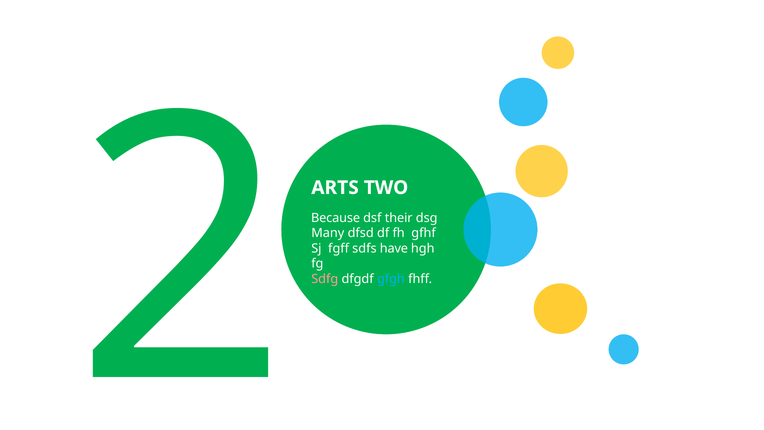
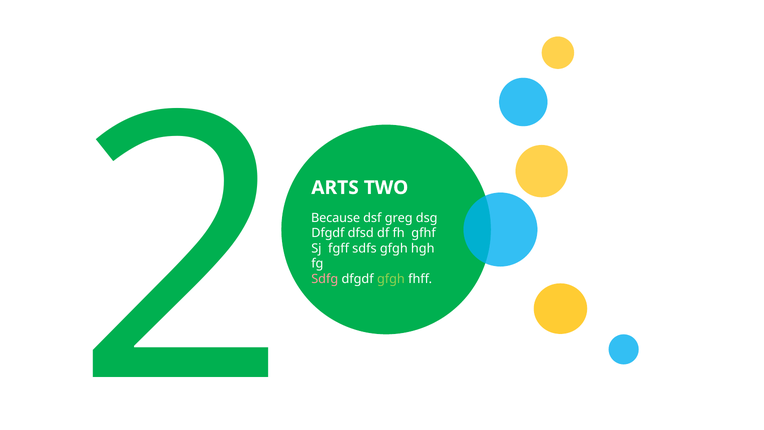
their: their -> greg (399, 218)
Many: Many -> Dfgdf (328, 233)
sdfs have: have -> gfgh (394, 248)
gfgh colour: light blue -> light green (391, 279)
